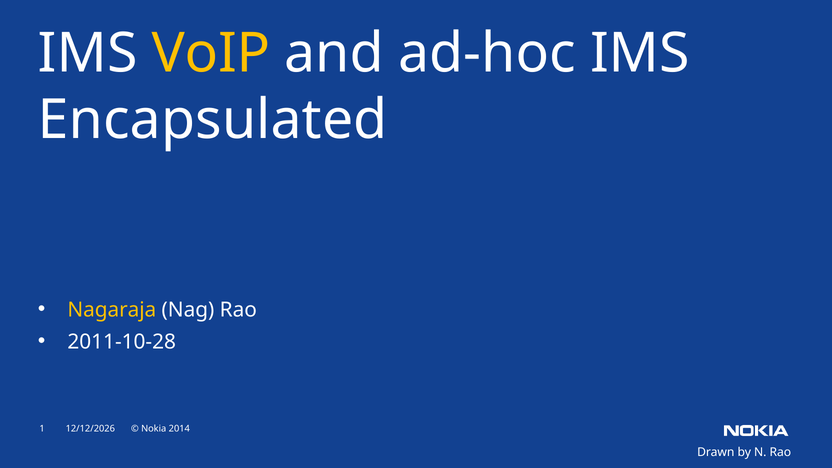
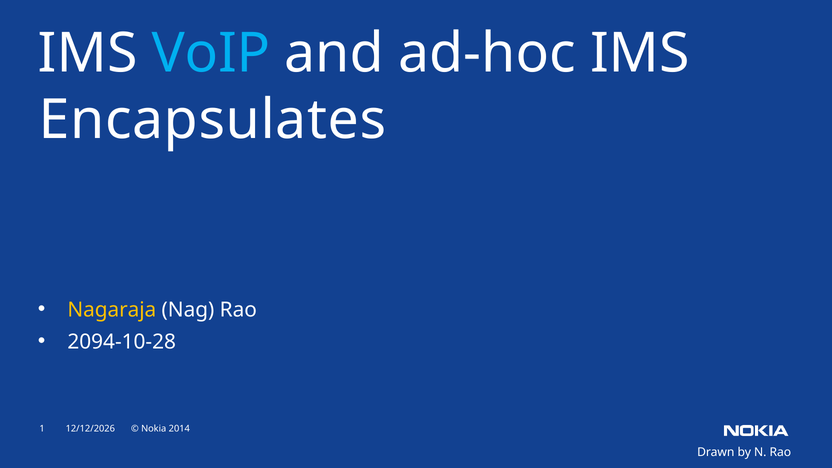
VoIP colour: yellow -> light blue (211, 54)
Encapsulated: Encapsulated -> Encapsulates (213, 120)
2011-10-28: 2011-10-28 -> 2094-10-28 (122, 342)
